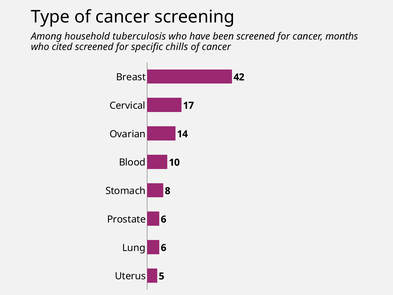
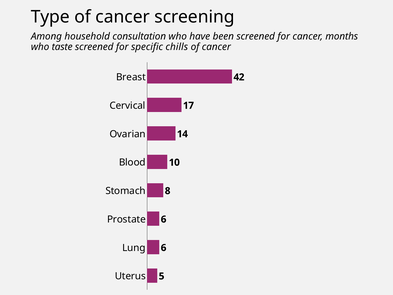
tuberculosis: tuberculosis -> consultation (139, 36)
cited: cited -> taste (62, 47)
